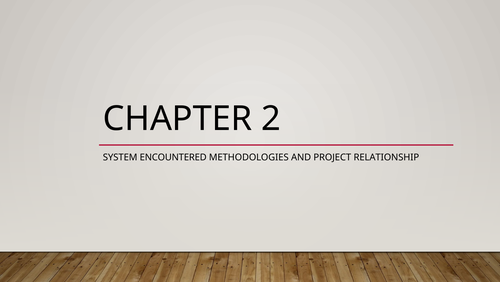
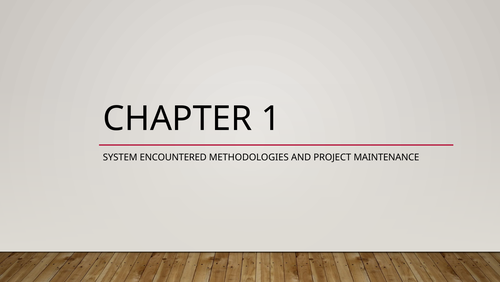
2: 2 -> 1 (271, 118)
RELATIONSHIP: RELATIONSHIP -> MAINTENANCE (386, 157)
